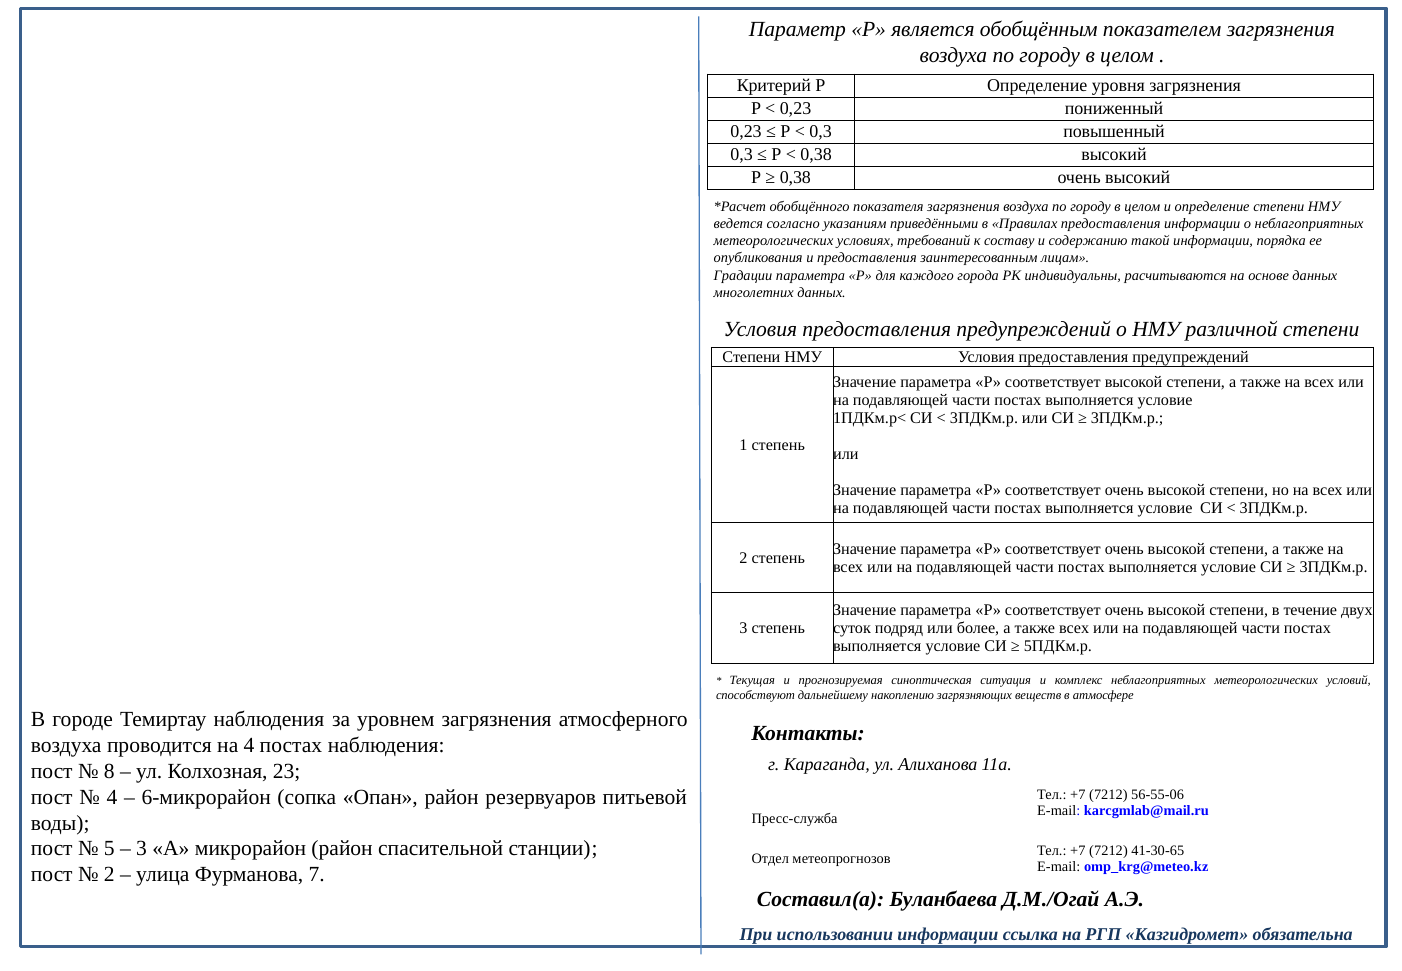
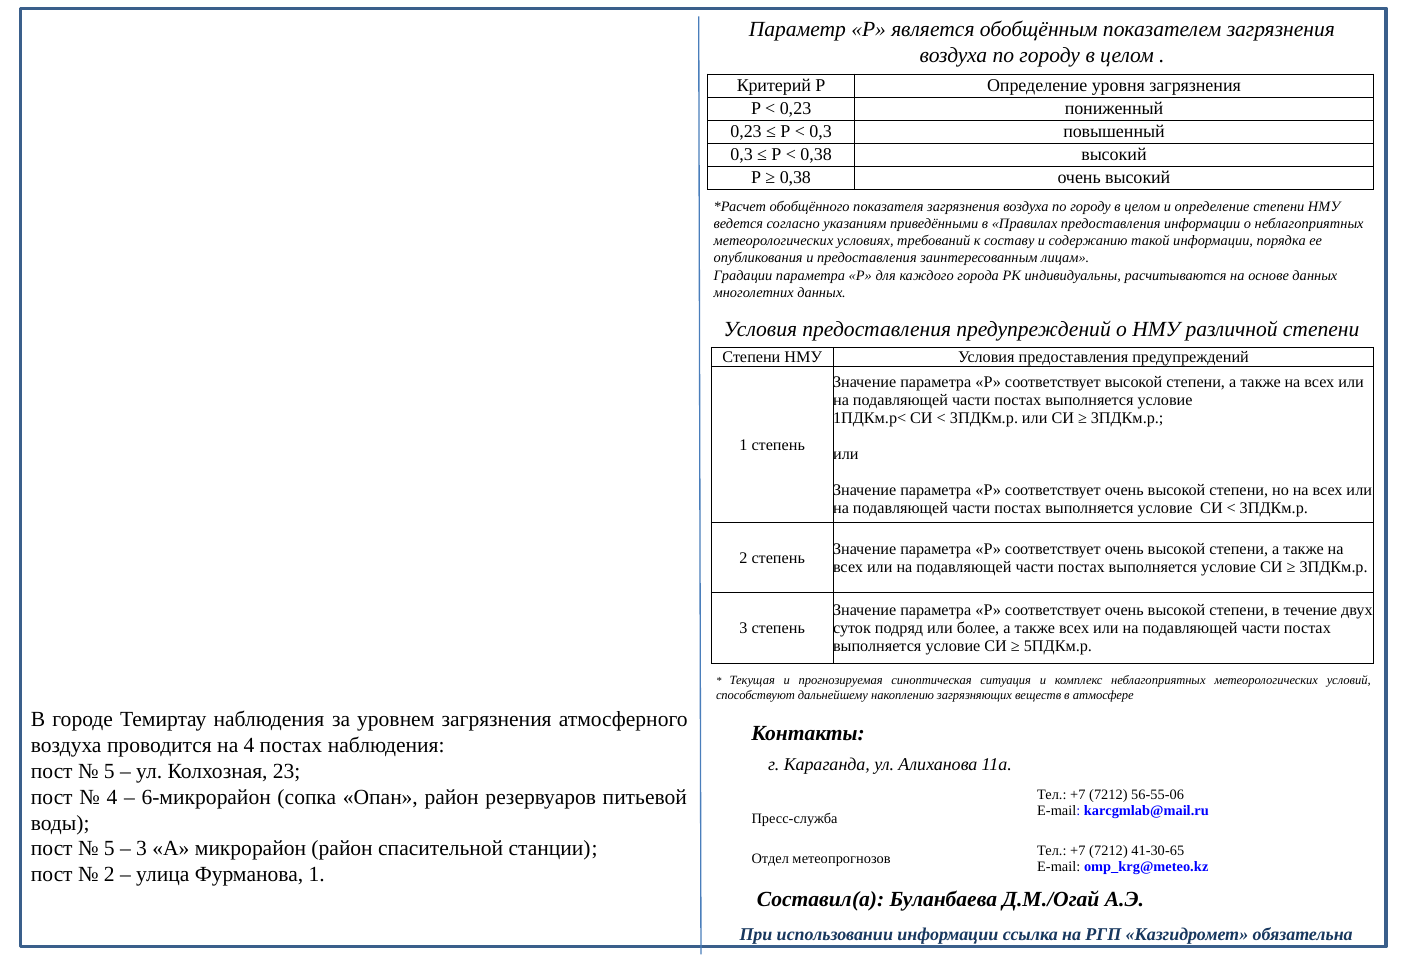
8: 8 -> 5 (109, 771)
Фурманова 7: 7 -> 1 (317, 874)
